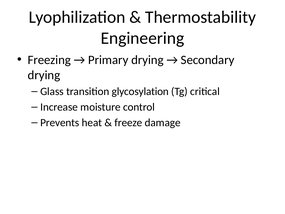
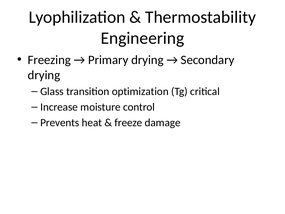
glycosylation: glycosylation -> optimization (140, 91)
